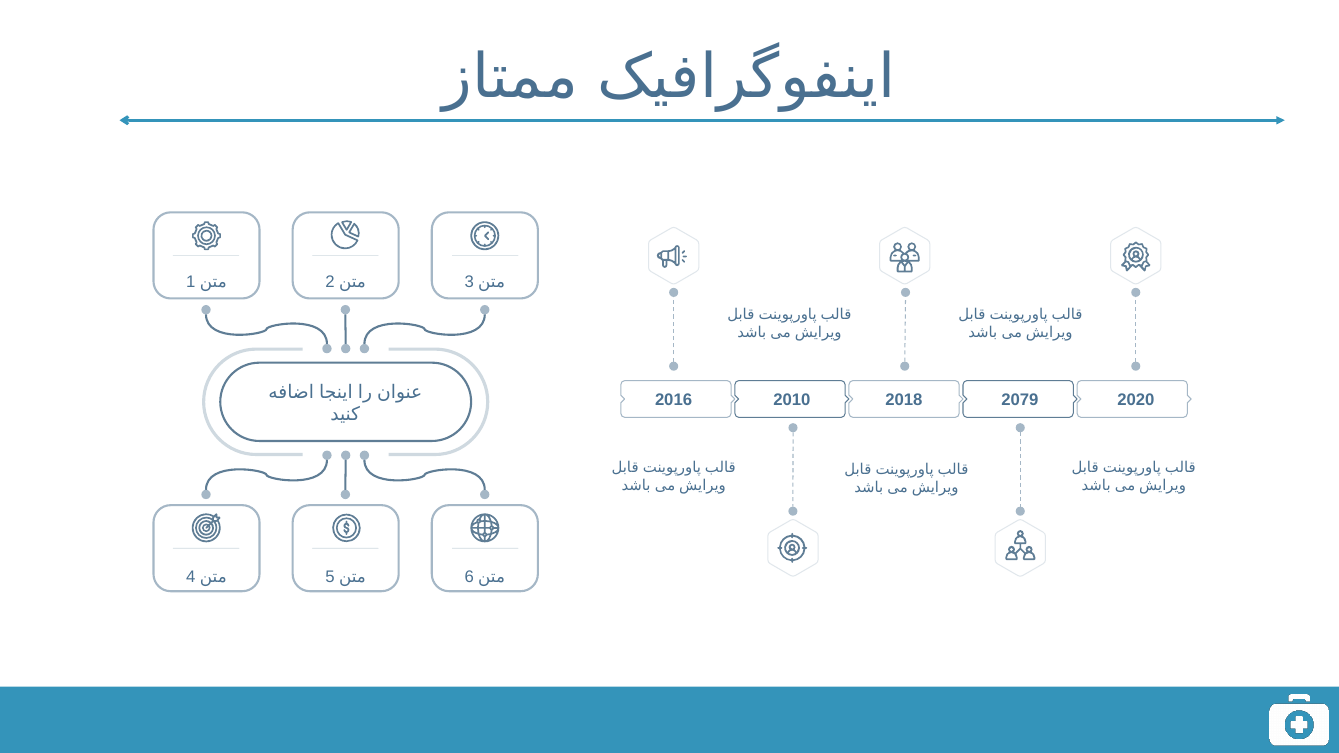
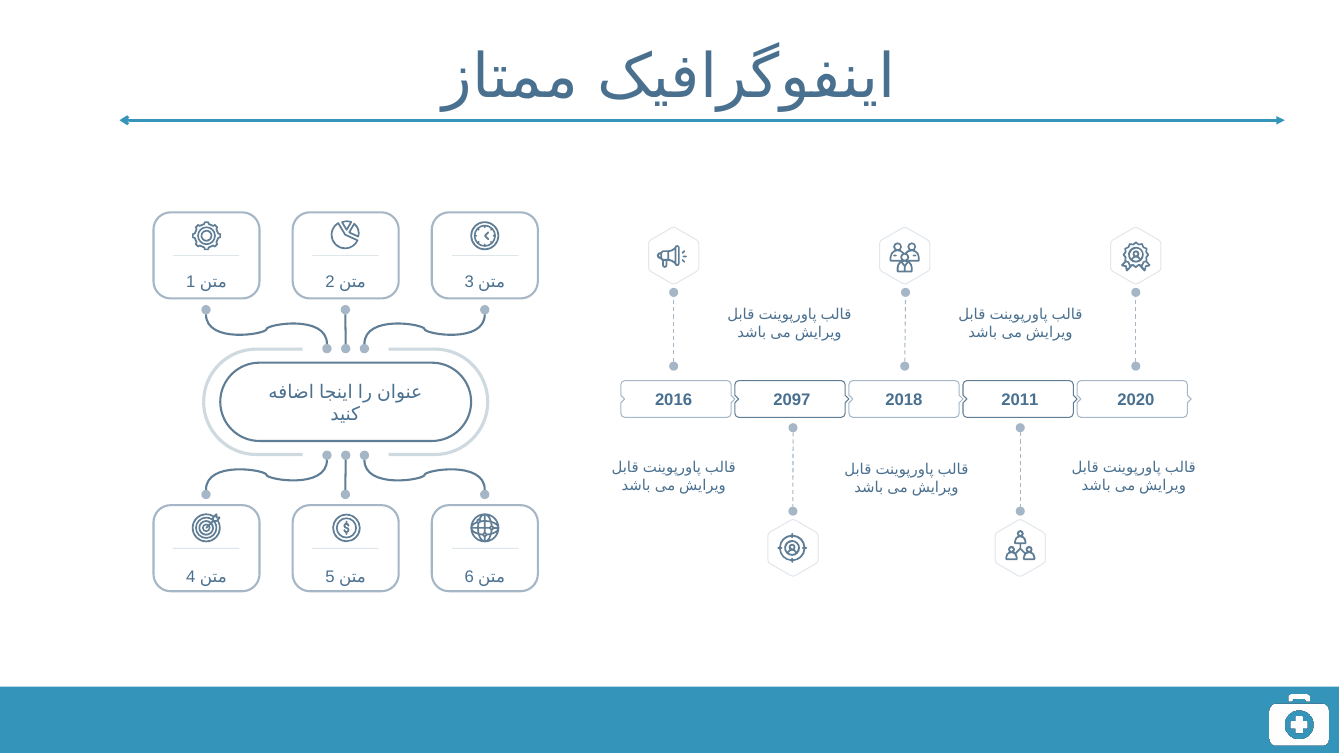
2010: 2010 -> 2097 (792, 400)
2079: 2079 -> 2011 (1020, 400)
